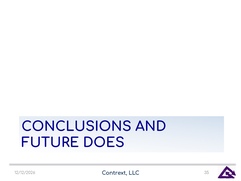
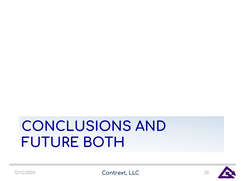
DOES: DOES -> BOTH (104, 142)
